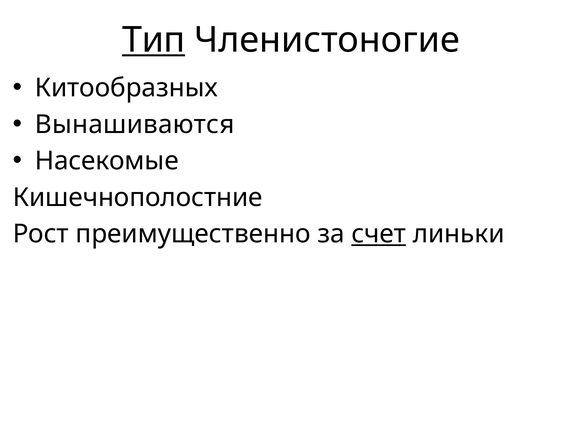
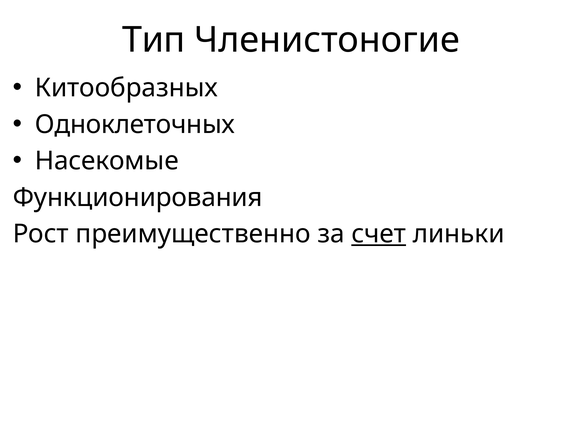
Тип underline: present -> none (154, 40)
Вынашиваются: Вынашиваются -> Одноклеточных (135, 125)
Кишечнополостние: Кишечнополостние -> Функционирования (138, 198)
